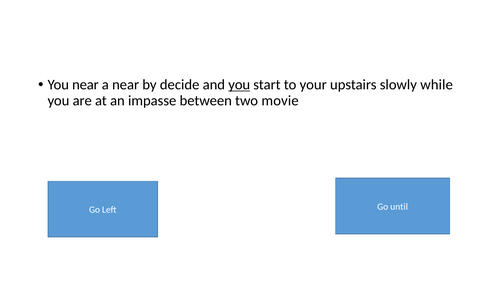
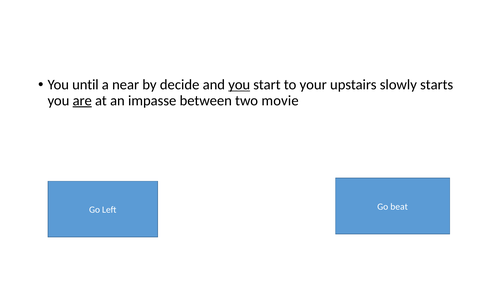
You near: near -> until (85, 85)
while: while -> starts (437, 85)
are underline: none -> present (82, 100)
until: until -> beat (399, 207)
